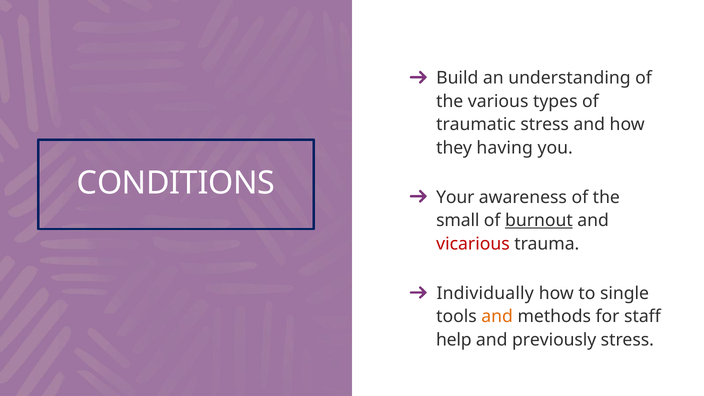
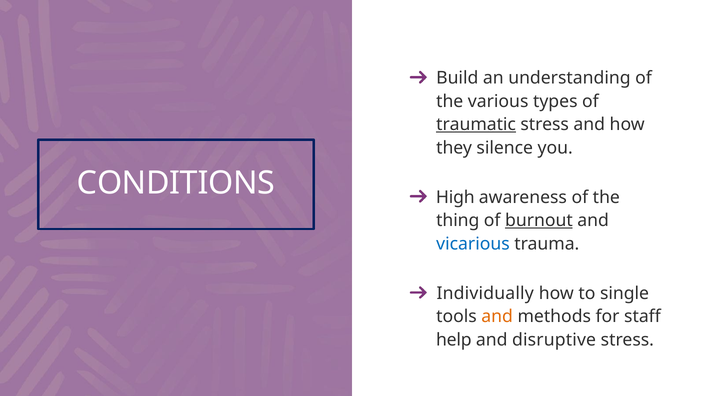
traumatic underline: none -> present (476, 125)
having: having -> silence (505, 148)
Your: Your -> High (455, 197)
small: small -> thing (458, 221)
vicarious colour: red -> blue (473, 244)
previously: previously -> disruptive (554, 340)
